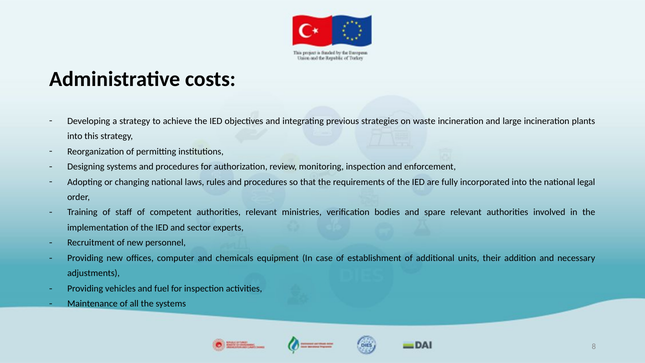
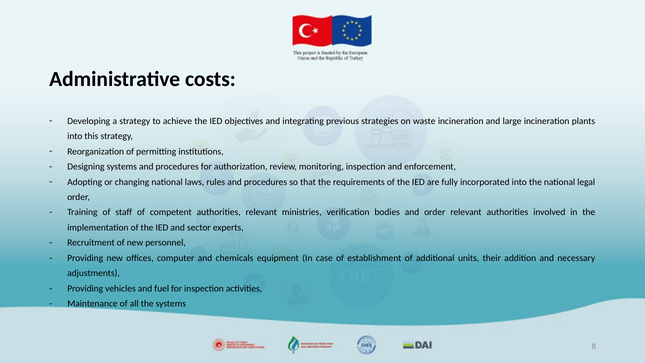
and spare: spare -> order (435, 212)
